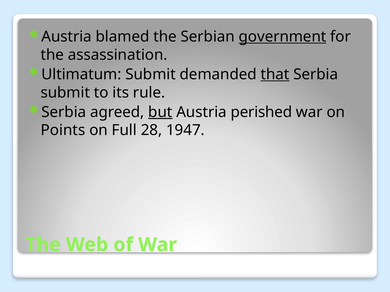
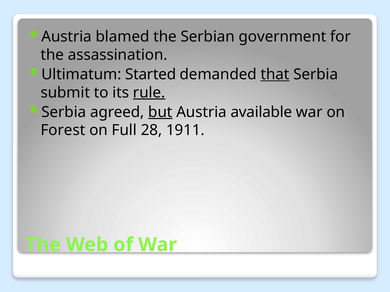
government underline: present -> none (283, 37)
Ultimatum Submit: Submit -> Started (151, 74)
rule underline: none -> present (149, 93)
perished: perished -> available (261, 112)
Points: Points -> Forest (63, 130)
1947: 1947 -> 1911 (185, 130)
